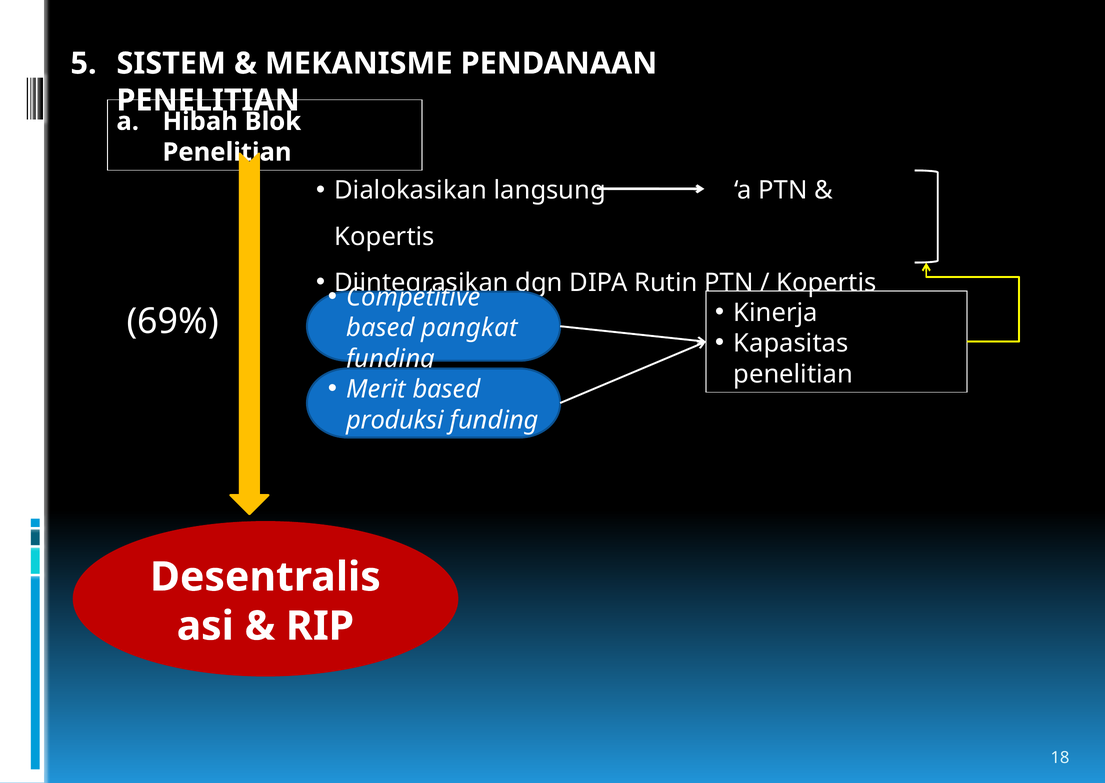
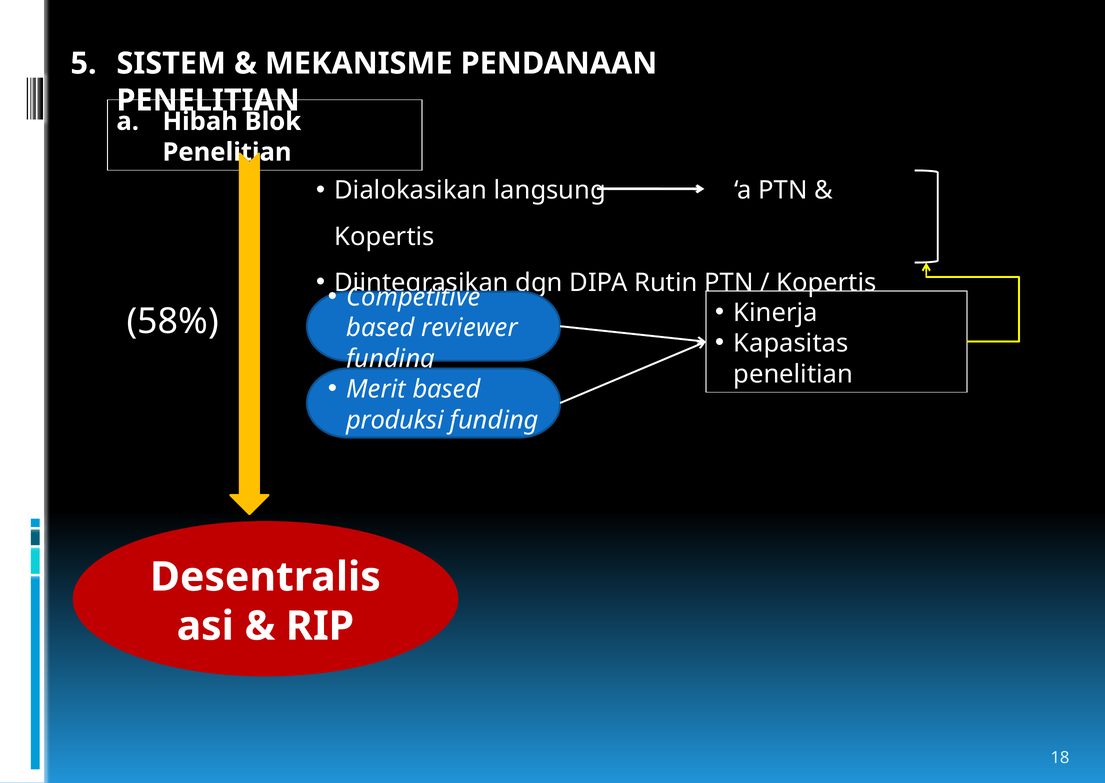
69%: 69% -> 58% (173, 321)
pangkat: pangkat -> reviewer (469, 328)
